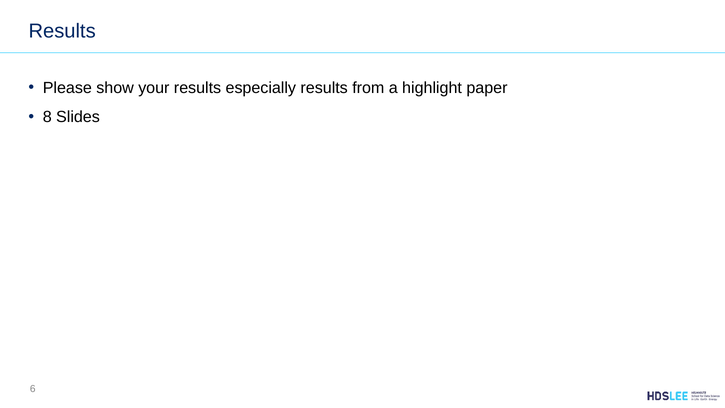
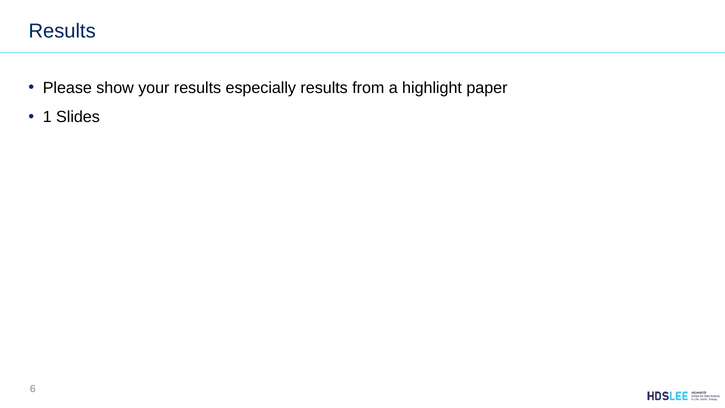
8: 8 -> 1 (47, 117)
